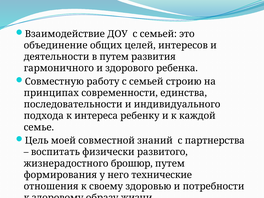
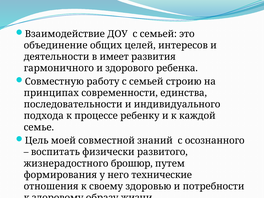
в путем: путем -> имеет (114, 57)
интереса: интереса -> процессе (96, 116)
партнерства: партнерства -> осознанного (215, 141)
